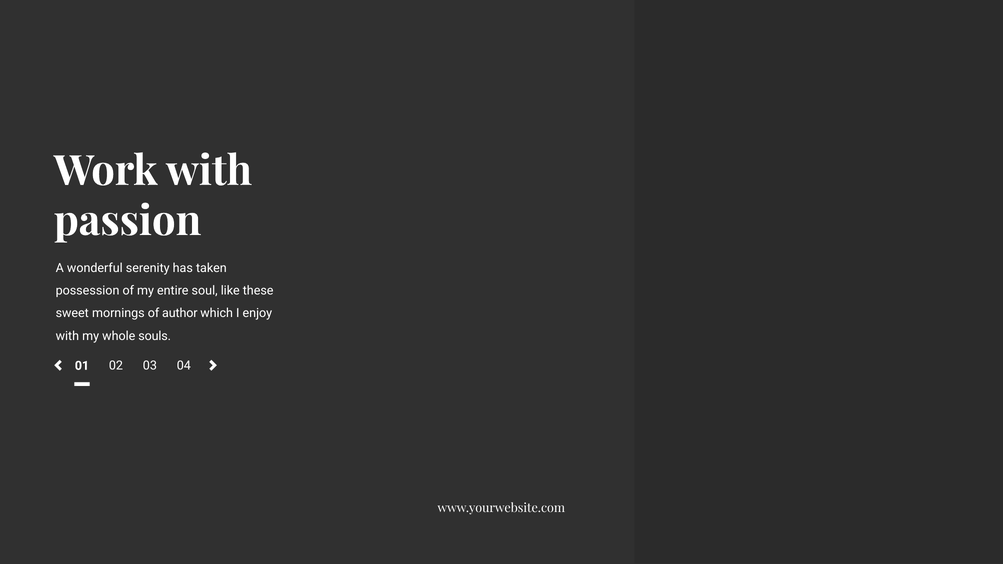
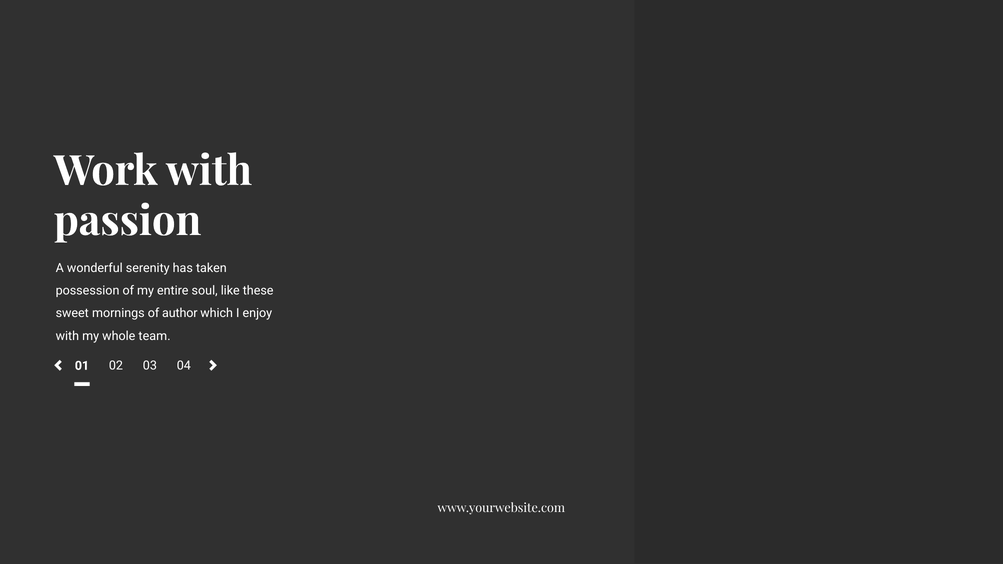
souls: souls -> team (155, 336)
